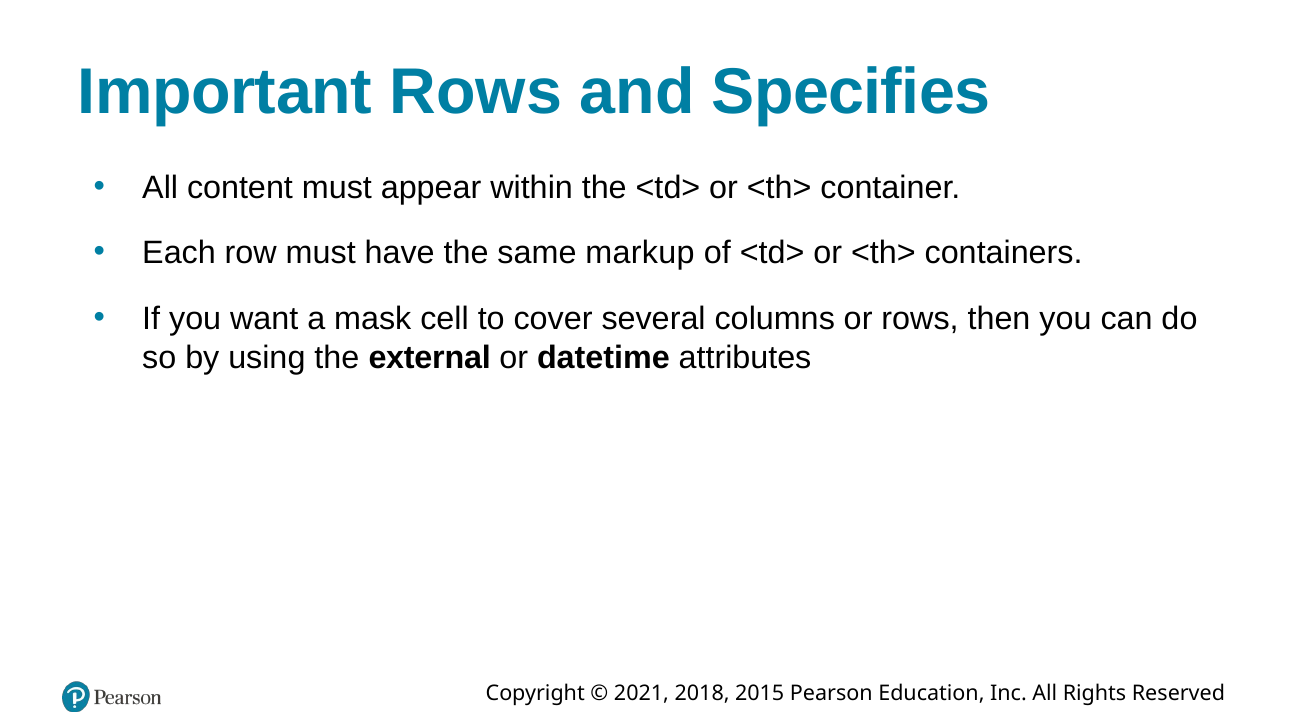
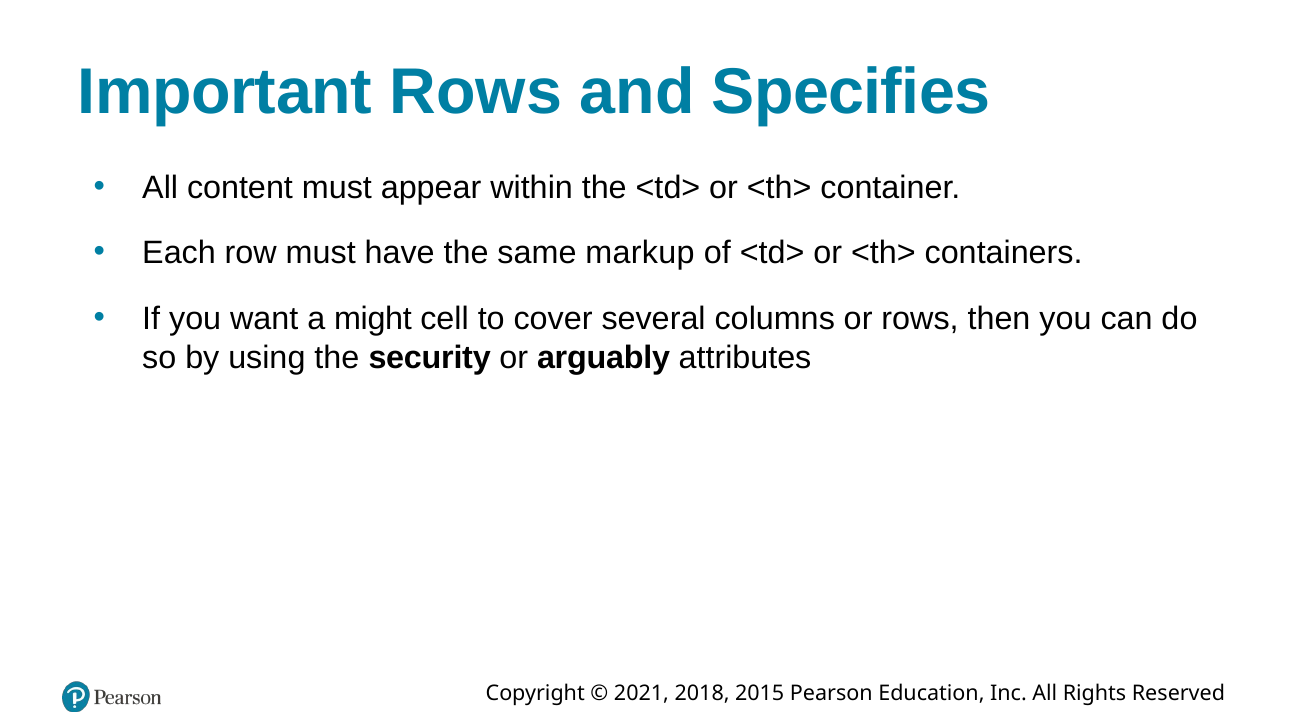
mask: mask -> might (373, 319)
external: external -> security (430, 358)
datetime: datetime -> arguably (604, 358)
